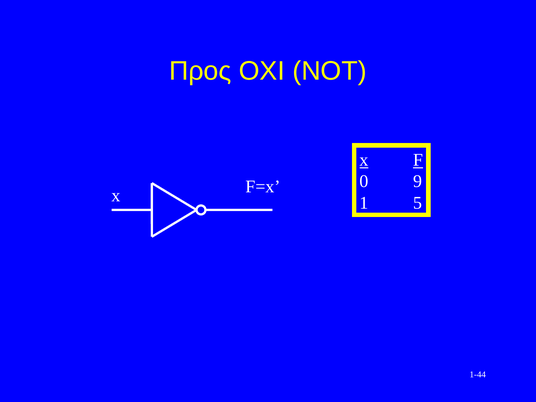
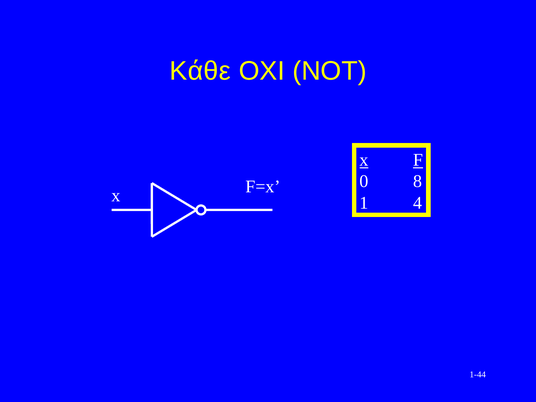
Προς: Προς -> Κάθε (200, 71)
9: 9 -> 8 (418, 181)
5: 5 -> 4 (418, 203)
